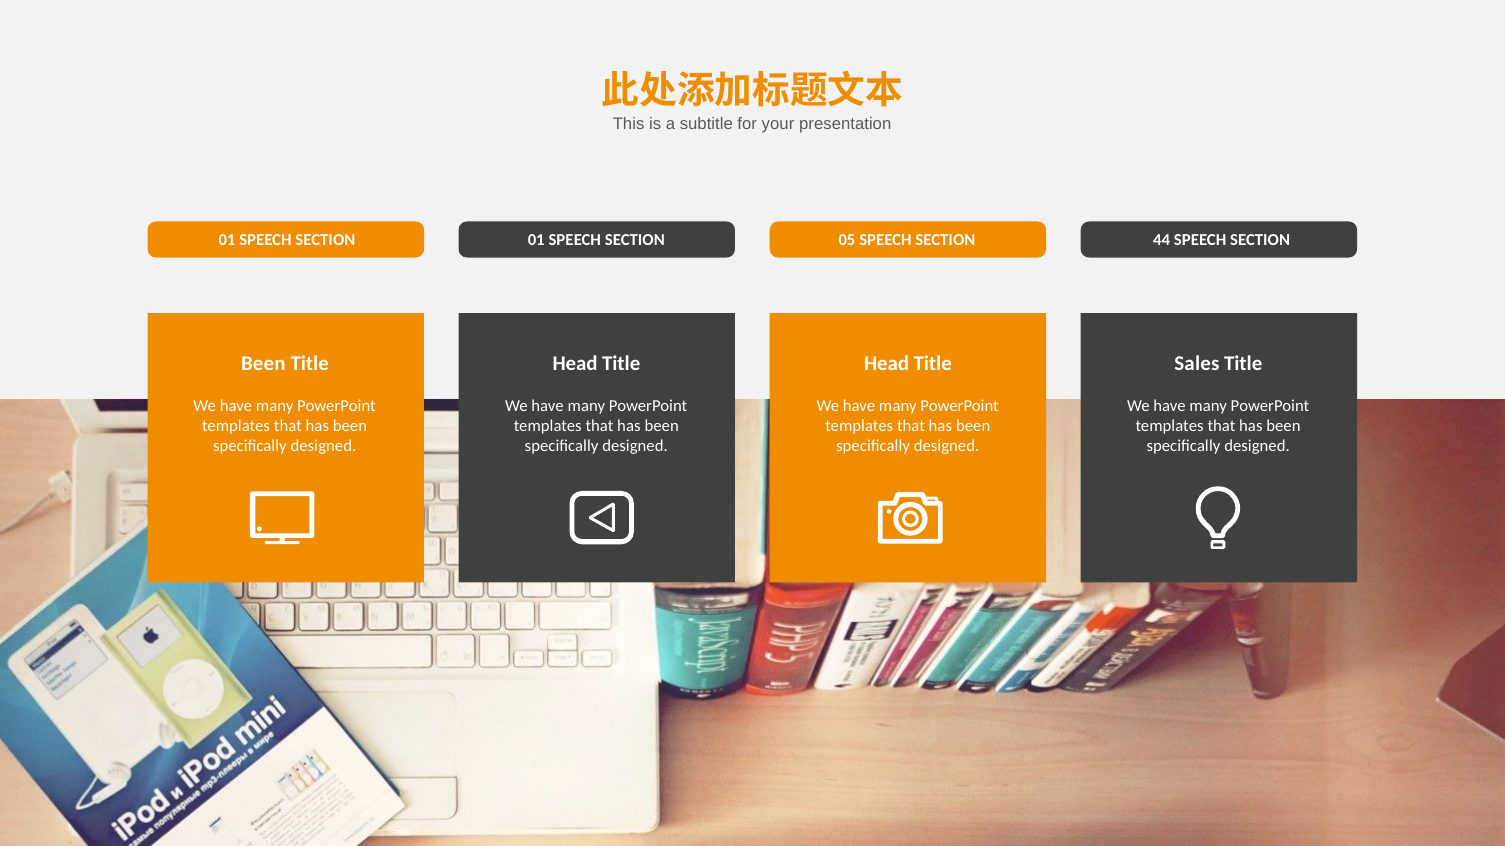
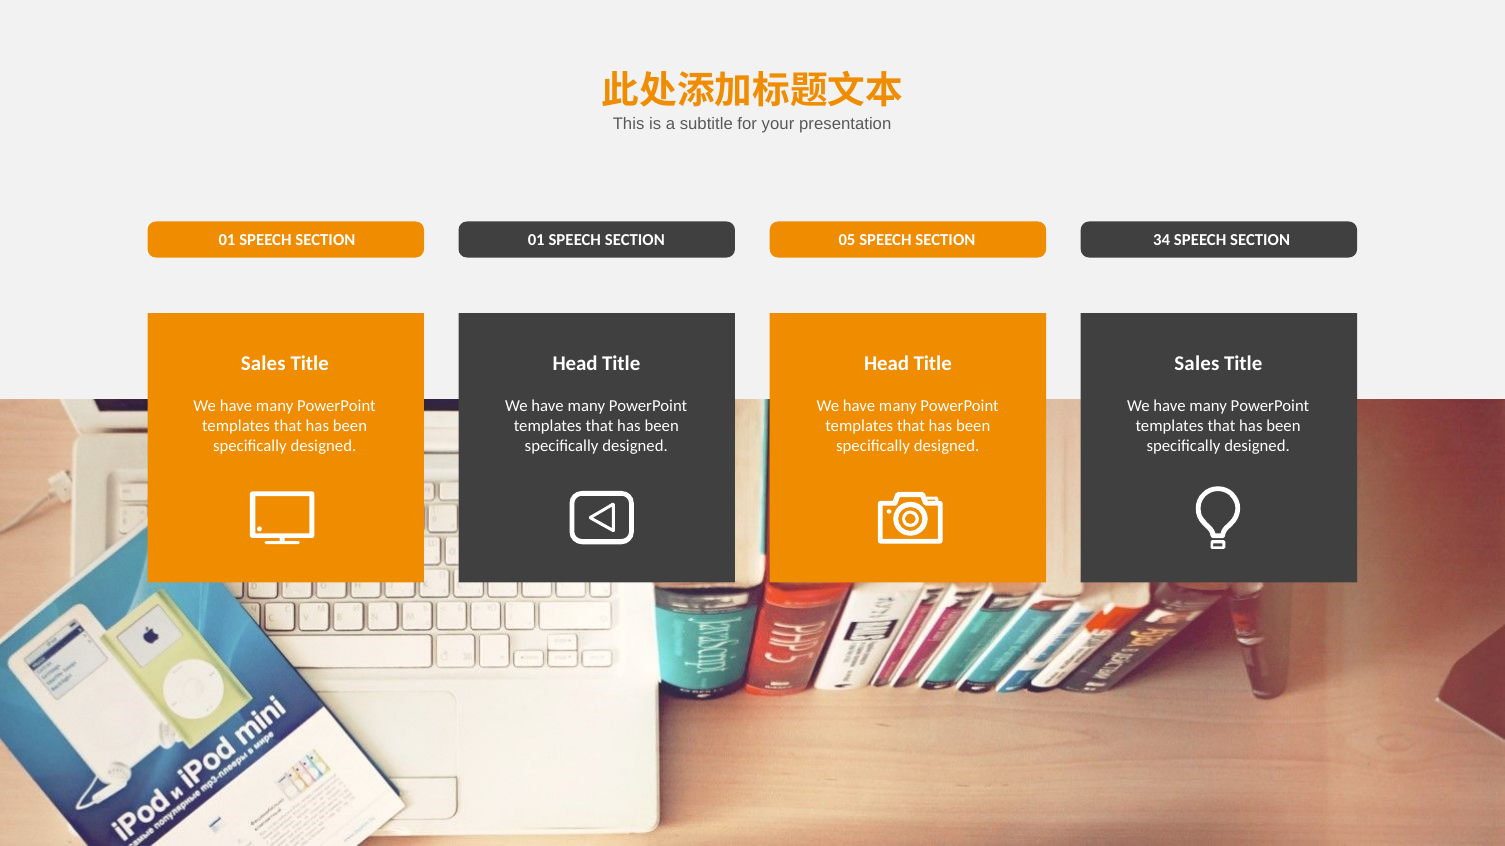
44: 44 -> 34 (1162, 240)
Been: Been -> Sales (263, 363)
